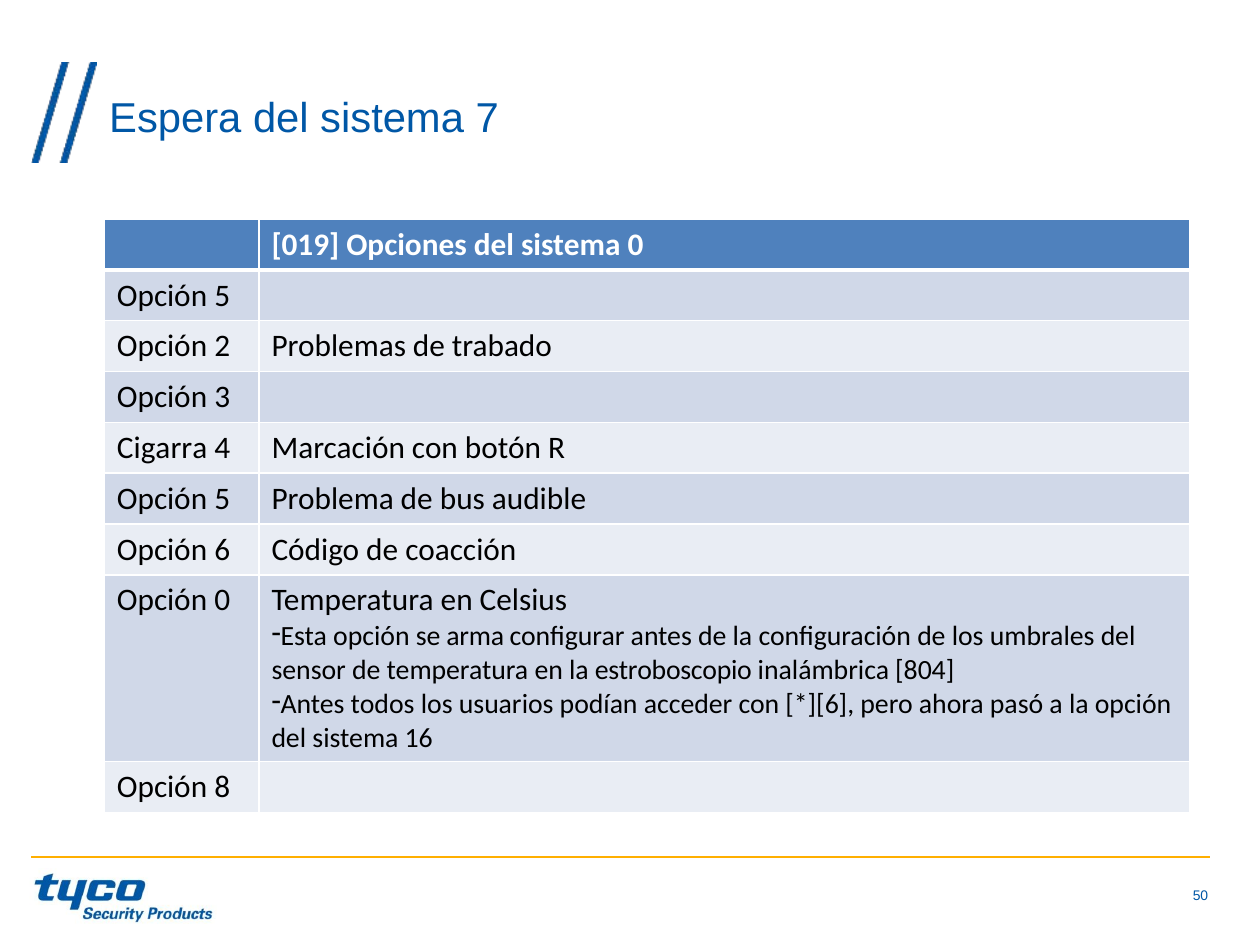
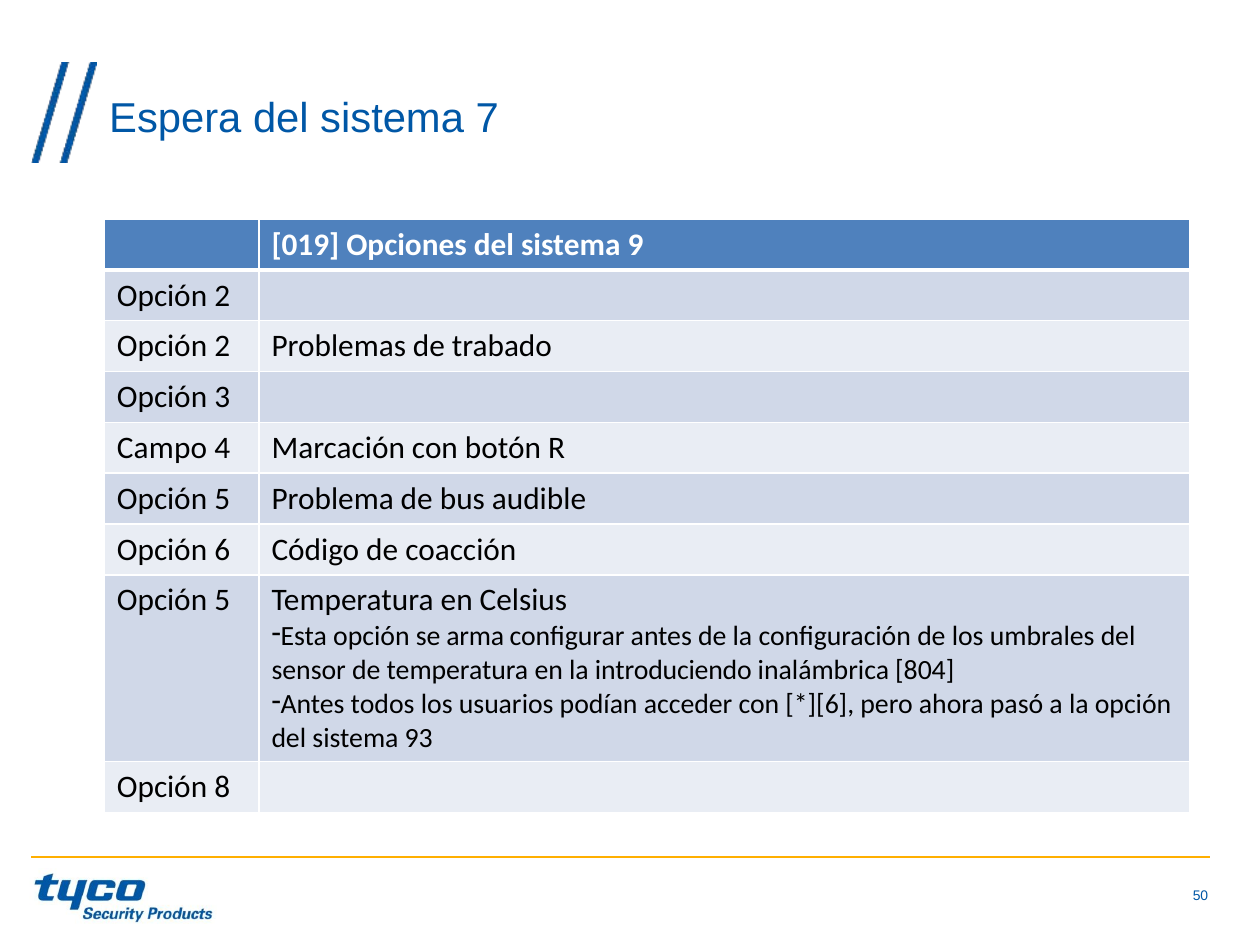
sistema 0: 0 -> 9 (635, 245)
5: 5 -> 2 (222, 296)
Cigarra: Cigarra -> Campo (162, 448)
0: 0 -> 5 (222, 601)
estroboscopio: estroboscopio -> introduciendo (673, 671)
16: 16 -> 93 (419, 739)
